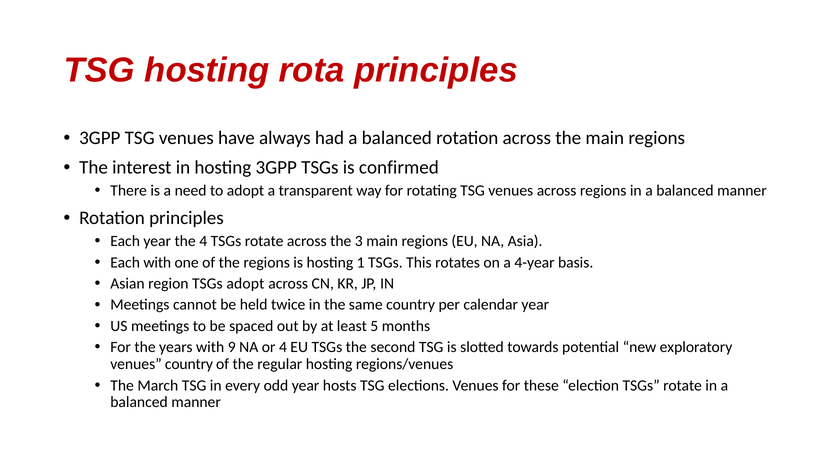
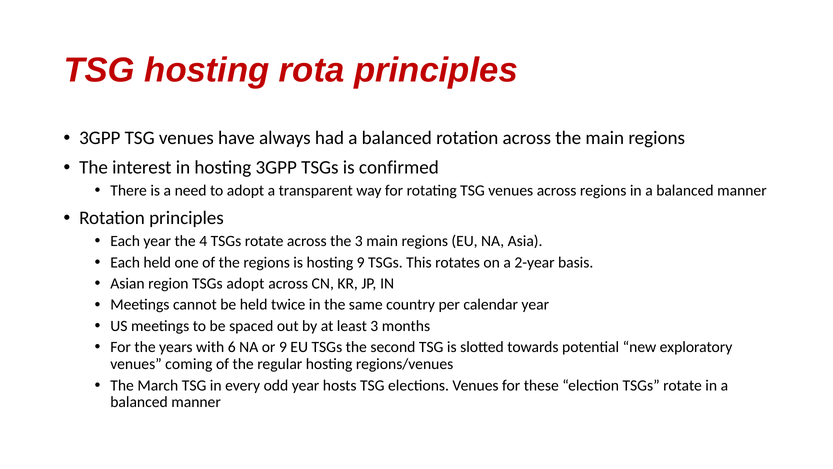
Each with: with -> held (157, 262)
hosting 1: 1 -> 9 (361, 262)
4-year: 4-year -> 2-year (534, 262)
least 5: 5 -> 3 (374, 326)
9: 9 -> 6 (232, 347)
or 4: 4 -> 9 (283, 347)
venues country: country -> coming (189, 364)
